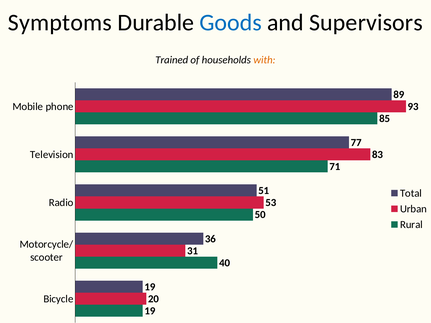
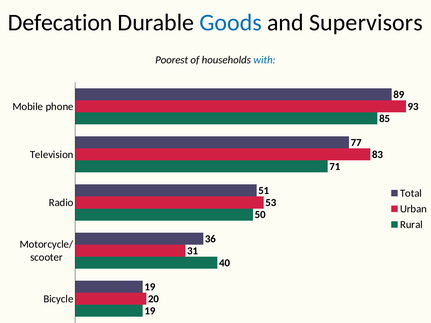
Symptoms: Symptoms -> Defecation (60, 23)
Trained: Trained -> Poorest (172, 60)
with colour: orange -> blue (264, 60)
